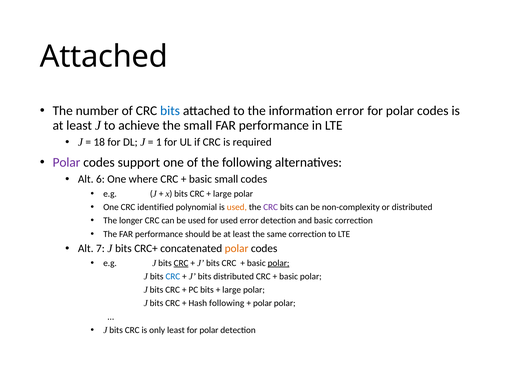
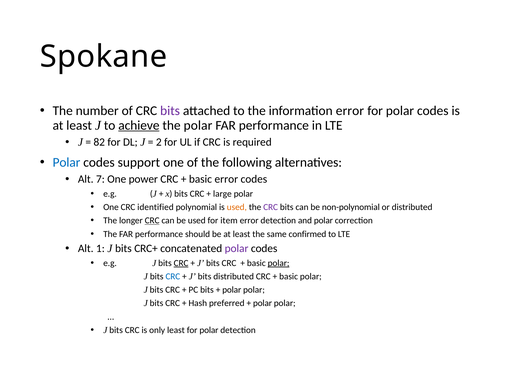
Attached: Attached -> Spokane (104, 57)
bits colour: blue -> purple (170, 111)
achieve underline: none -> present (139, 125)
the small: small -> polar (198, 125)
18: 18 -> 82 (99, 142)
1: 1 -> 2 (159, 142)
Polar colour: purple -> blue (66, 163)
6: 6 -> 7 (100, 179)
where: where -> power (143, 179)
basic small: small -> error (226, 179)
non-complexity: non-complexity -> non-polynomial (351, 207)
CRC underline: none -> present (152, 221)
for used: used -> item (229, 221)
and basic: basic -> polar (323, 221)
same correction: correction -> confirmed (307, 234)
7: 7 -> 1 (100, 249)
polar colour: orange -> purple (237, 249)
large: large -> polar (232, 290)
Hash following: following -> preferred (227, 303)
